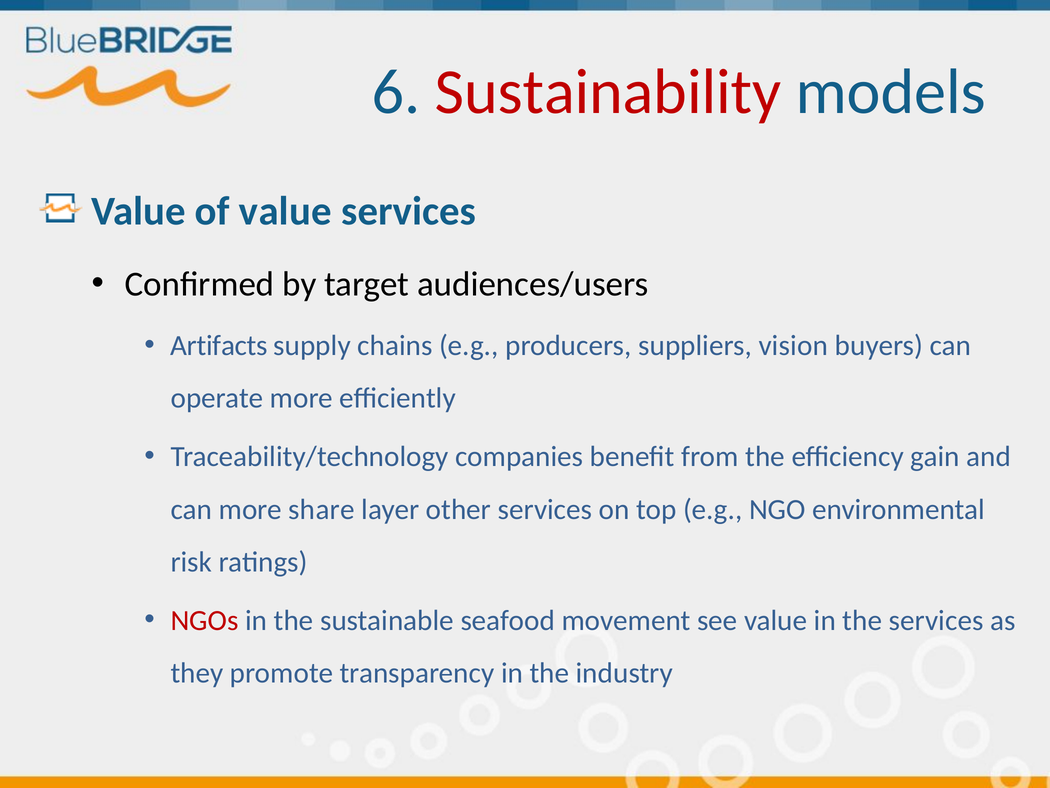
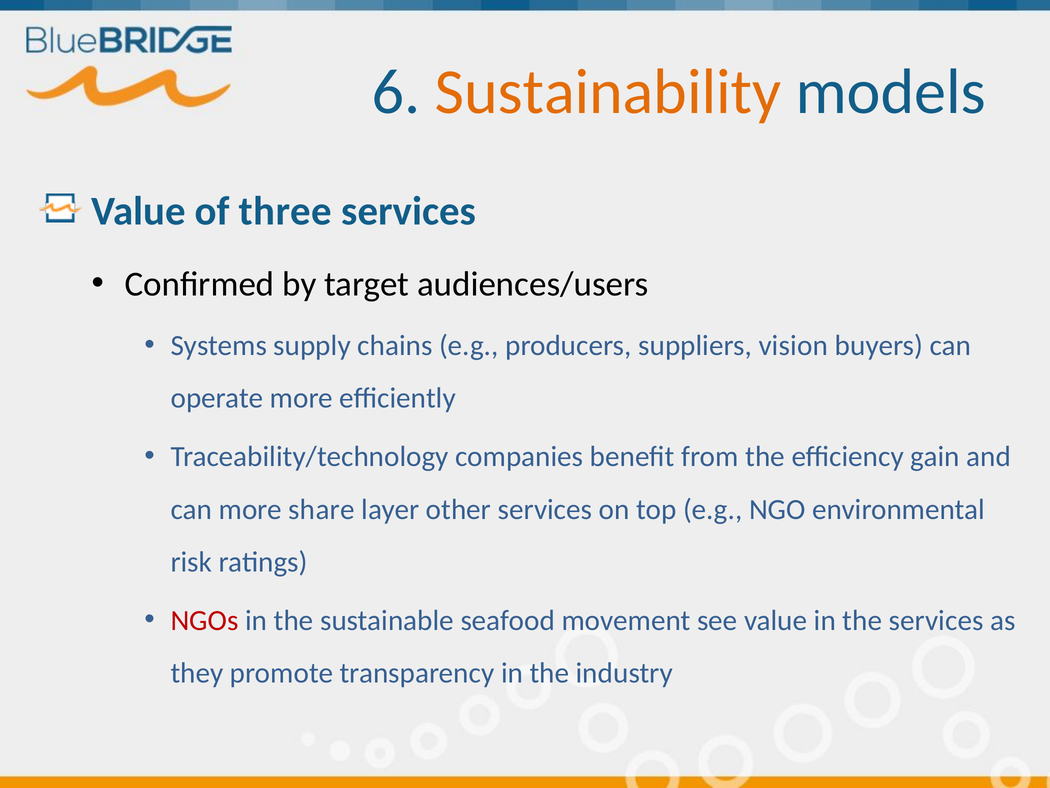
Sustainability colour: red -> orange (608, 92)
of value: value -> three (285, 211)
Artifacts: Artifacts -> Systems (219, 345)
